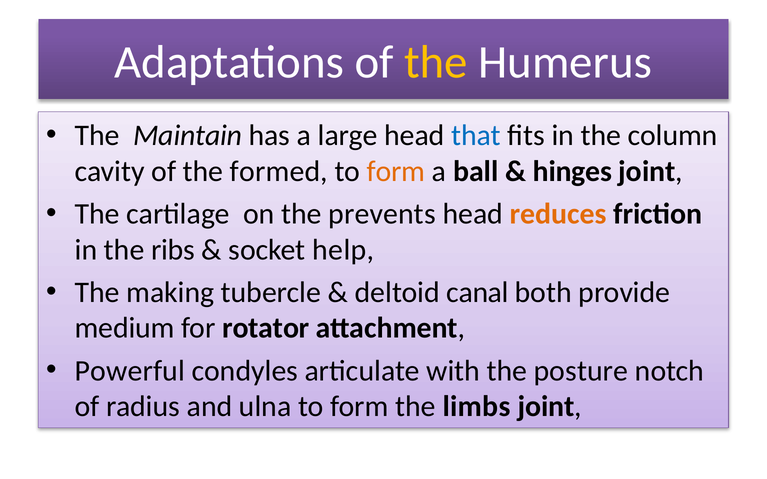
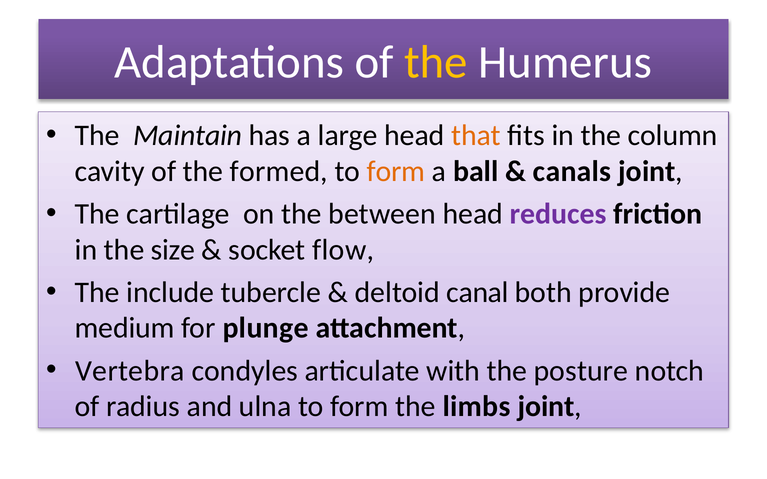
that colour: blue -> orange (476, 136)
hinges: hinges -> canals (572, 171)
prevents: prevents -> between (382, 214)
reduces colour: orange -> purple (558, 214)
ribs: ribs -> size (173, 250)
help: help -> flow (343, 250)
making: making -> include (170, 293)
rotator: rotator -> plunge (266, 328)
Powerful: Powerful -> Vertebra (130, 371)
